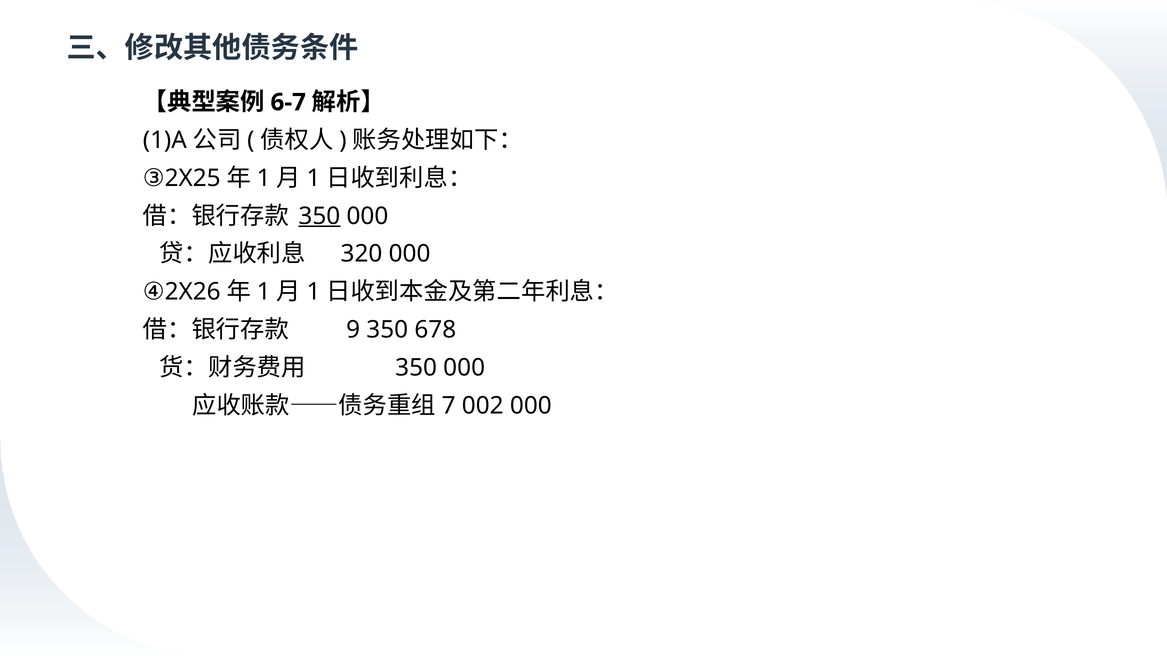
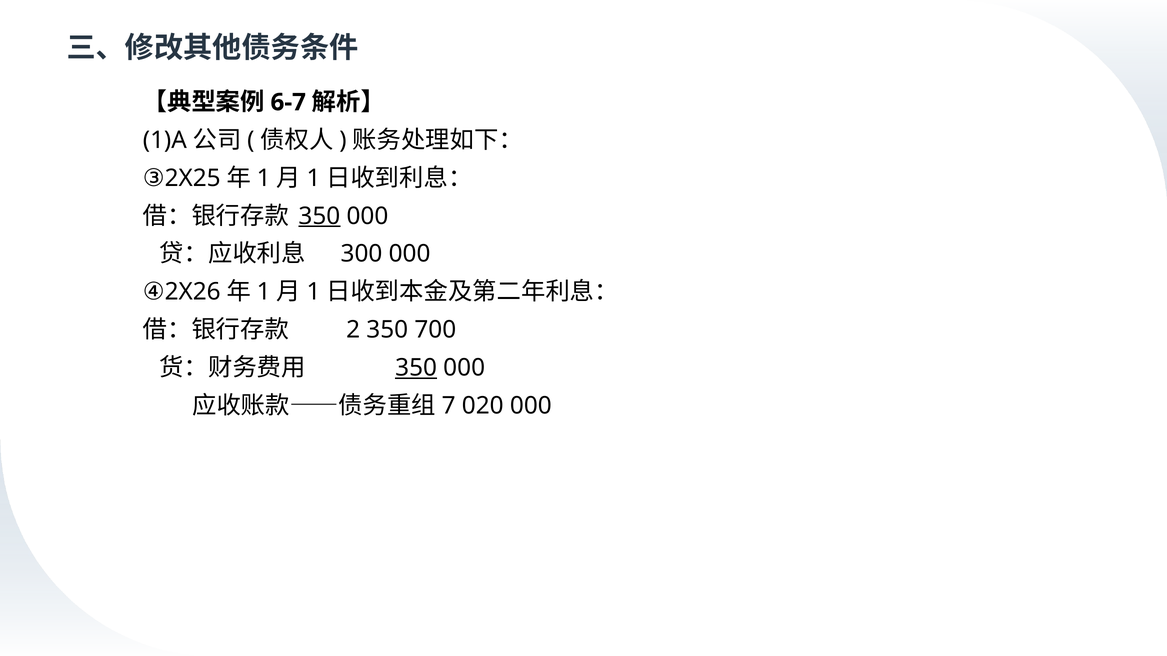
320: 320 -> 300 (362, 254)
9: 9 -> 2 (353, 330)
678: 678 -> 700 (435, 330)
350 underline: none -> present (416, 368)
002: 002 -> 020 (483, 406)
